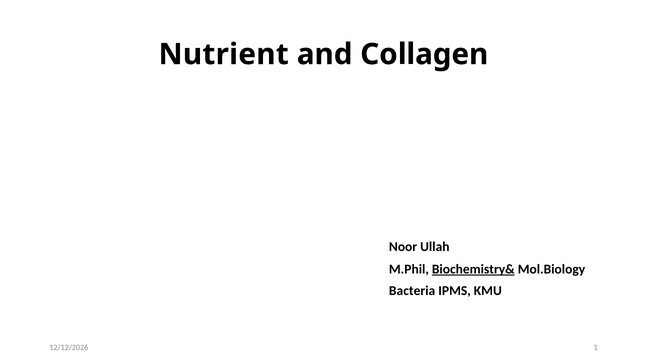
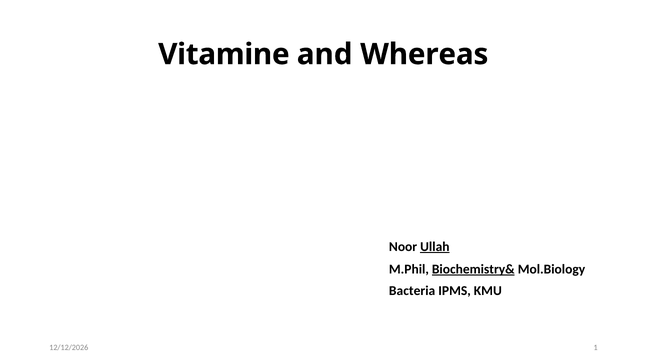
Nutrient: Nutrient -> Vitamine (224, 54)
Collagen: Collagen -> Whereas (424, 54)
Ullah underline: none -> present (435, 247)
